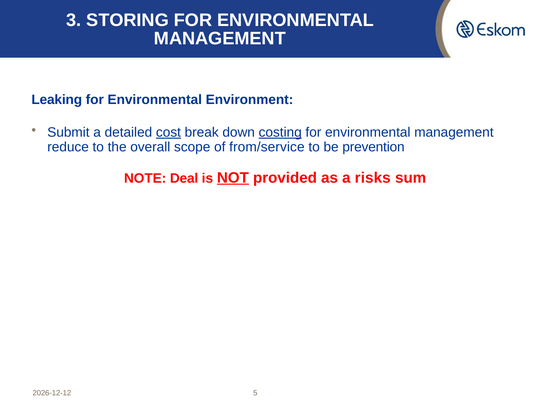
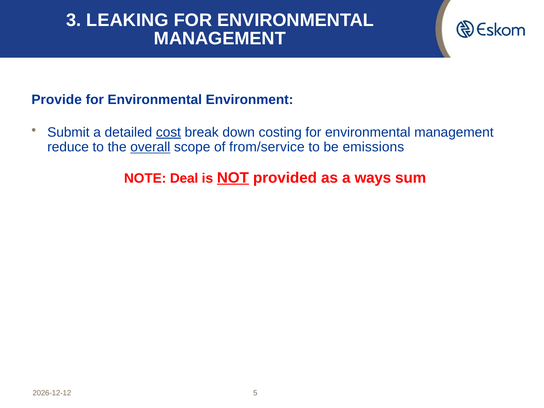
STORING: STORING -> LEAKING (127, 20)
Leaking: Leaking -> Provide (57, 100)
costing underline: present -> none (280, 132)
overall underline: none -> present (150, 147)
prevention: prevention -> emissions (373, 147)
risks: risks -> ways (373, 178)
